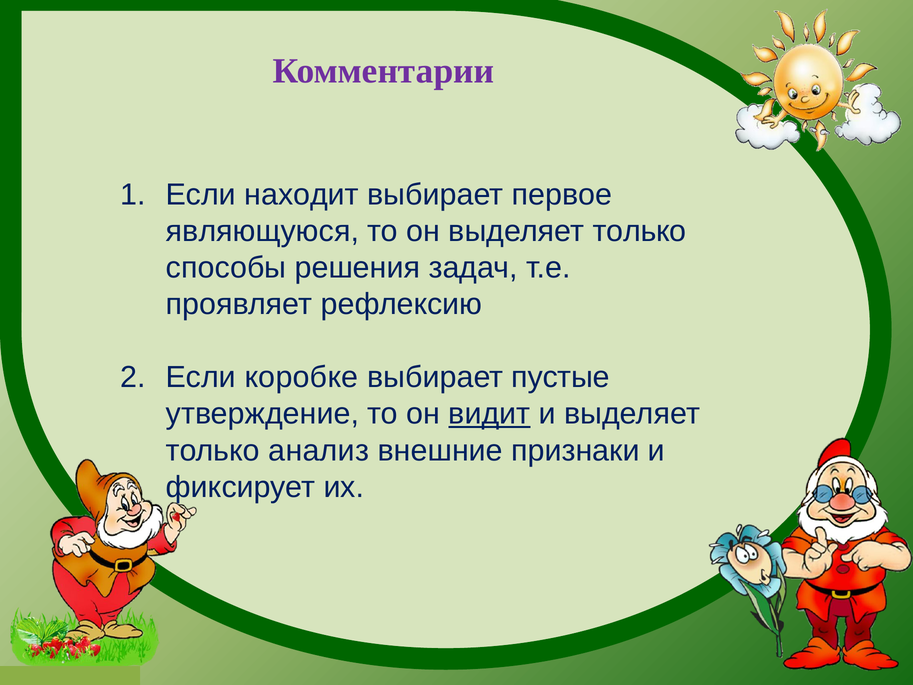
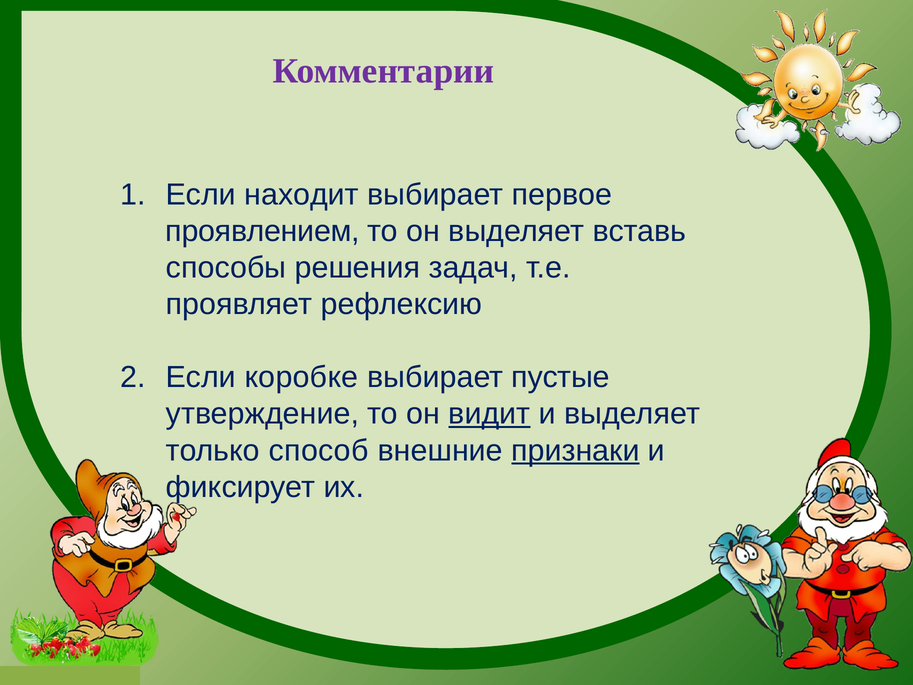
являющуюся: являющуюся -> проявлением (263, 231)
он выделяет только: только -> вставь (639, 231)
анализ: анализ -> способ (319, 450)
признаки underline: none -> present (575, 450)
